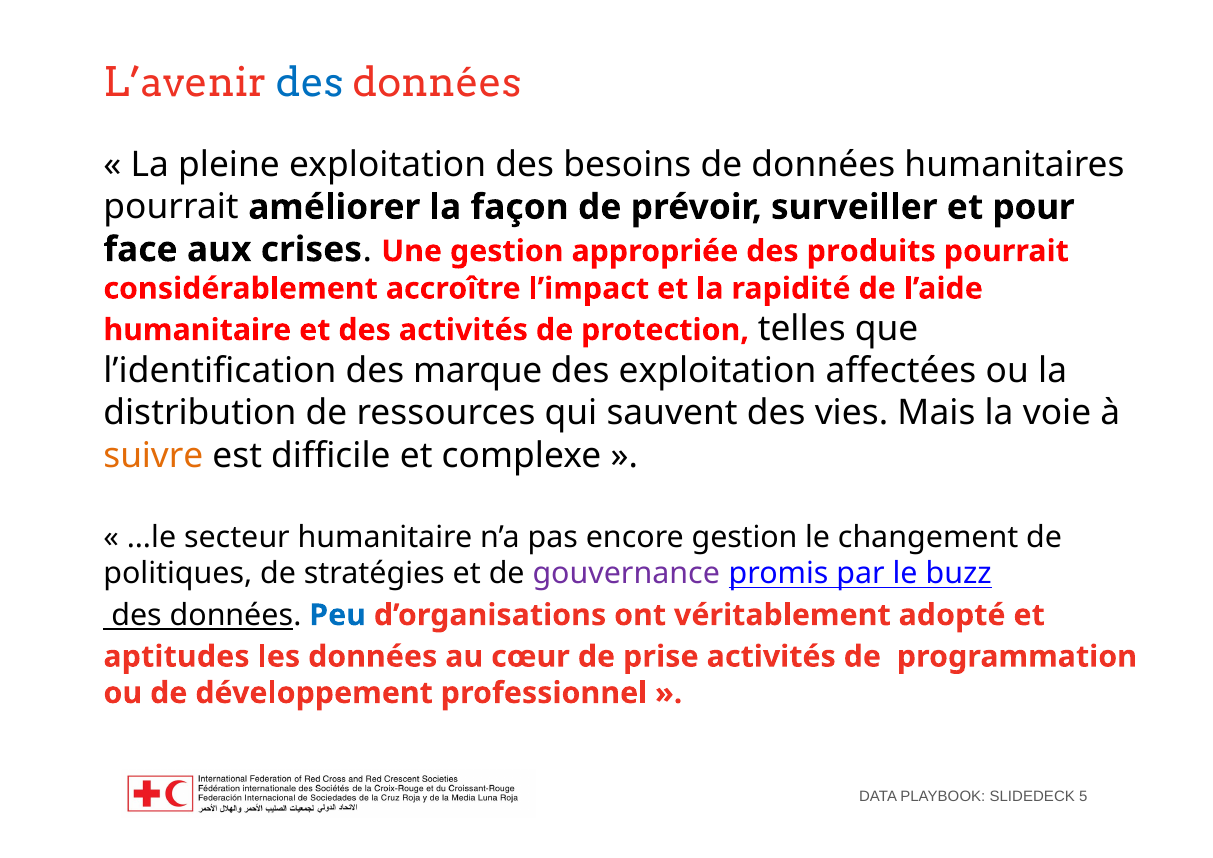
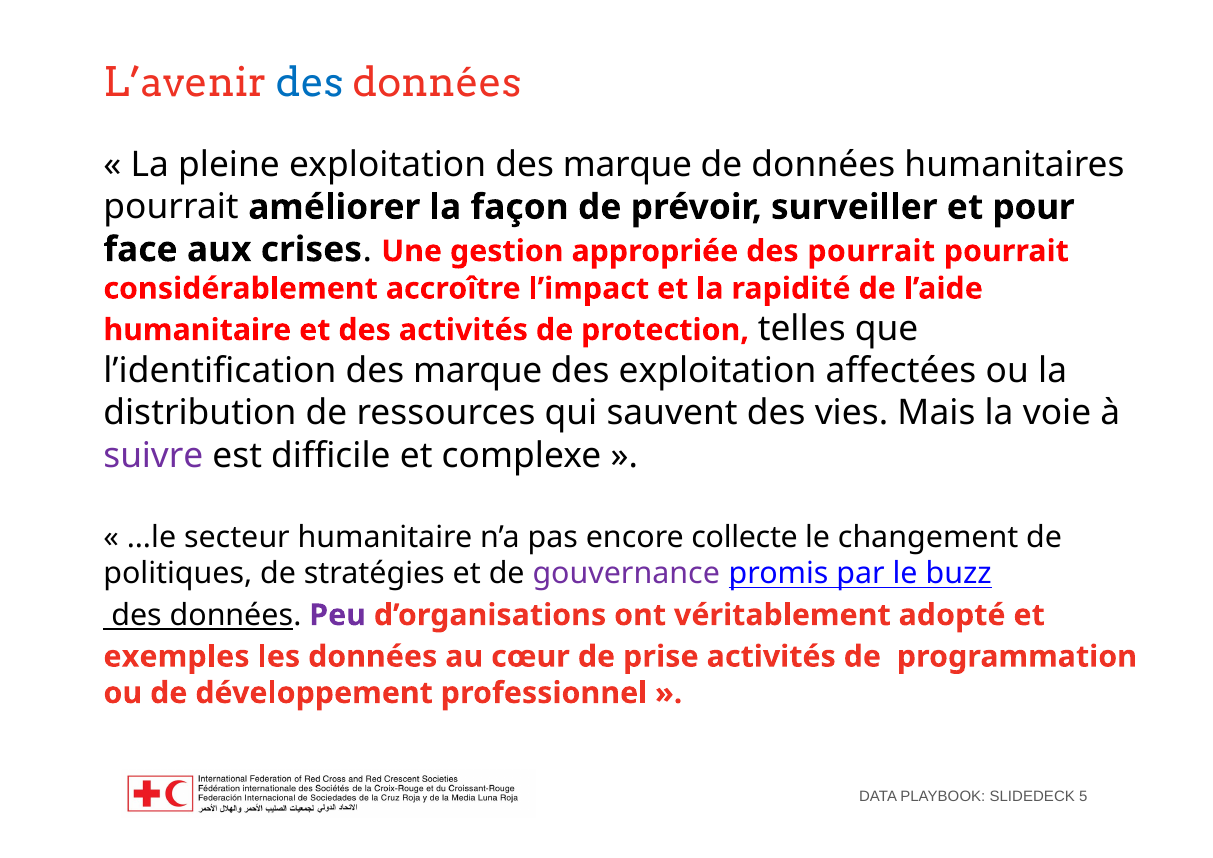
exploitation des besoins: besoins -> marque (627, 165)
des produits: produits -> pourrait (871, 251)
suivre colour: orange -> purple (153, 456)
encore gestion: gestion -> collecte (745, 537)
Peu colour: blue -> purple (338, 615)
aptitudes: aptitudes -> exemples (177, 657)
